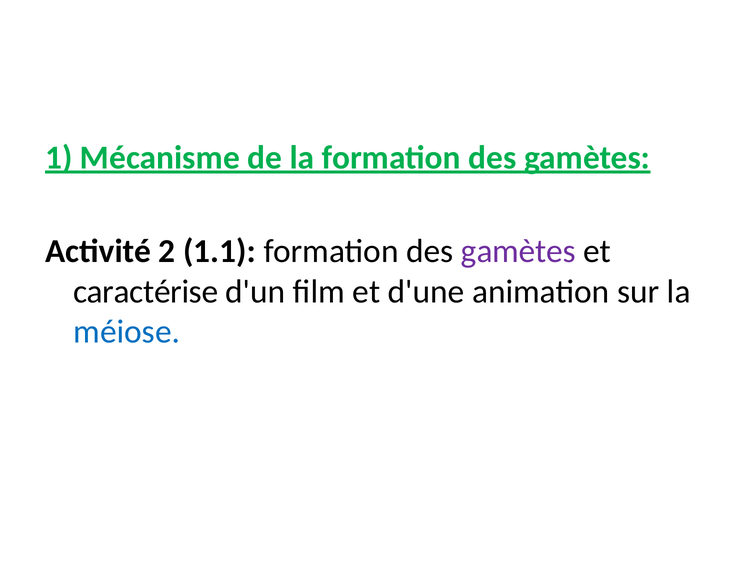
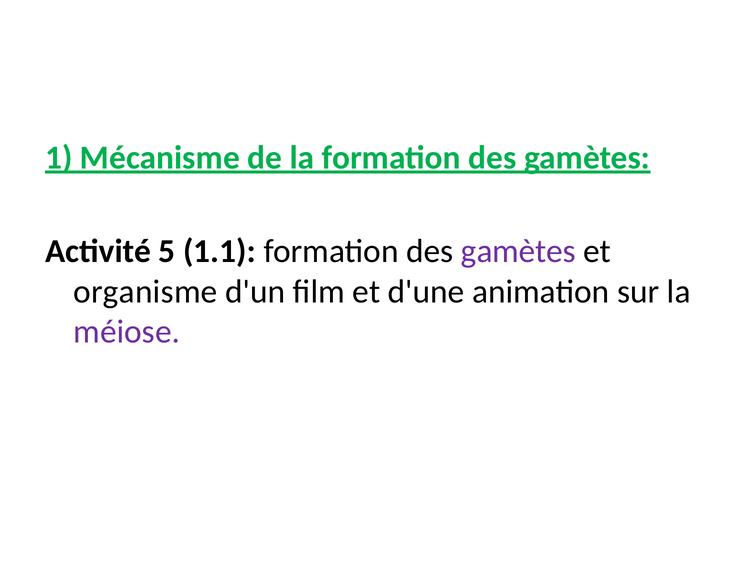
2: 2 -> 5 (167, 251)
caractérise: caractérise -> organisme (145, 291)
méiose colour: blue -> purple (127, 332)
